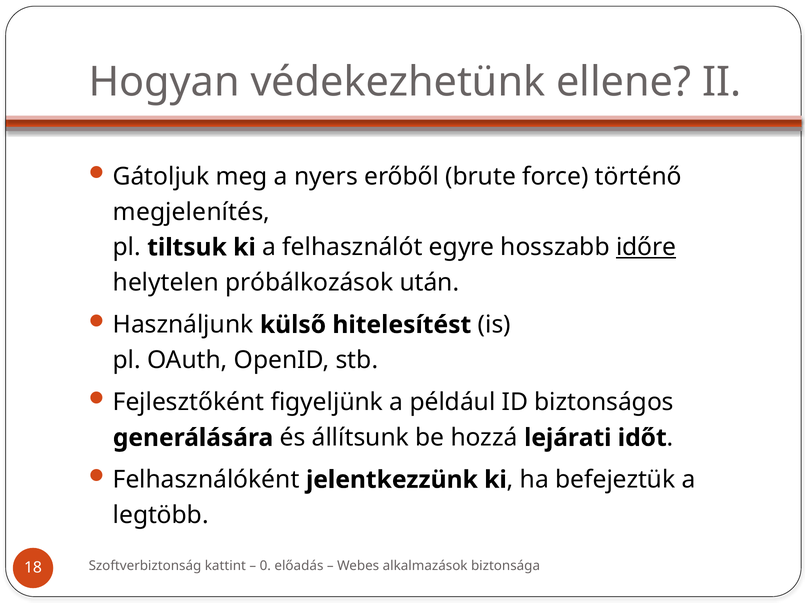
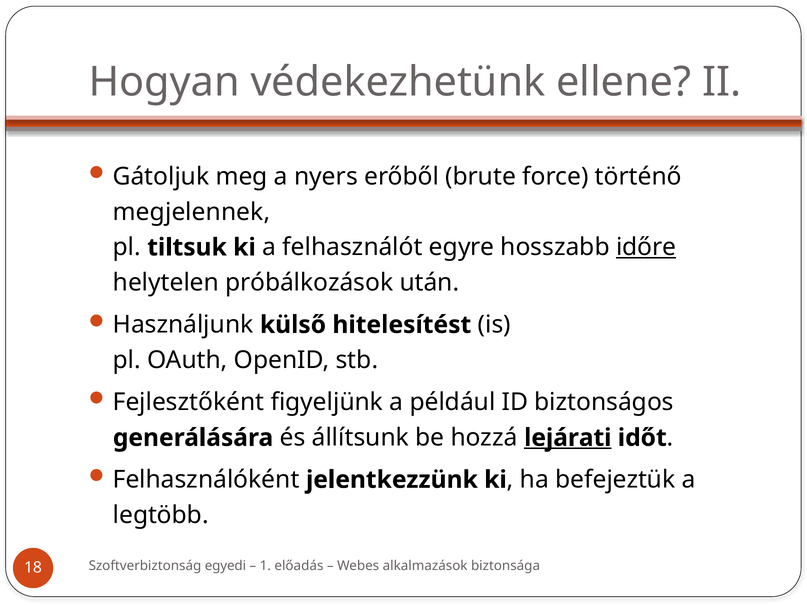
megjelenítés: megjelenítés -> megjelennek (192, 212)
lejárati underline: none -> present (568, 438)
kattint: kattint -> egyedi (225, 566)
0: 0 -> 1 (265, 566)
